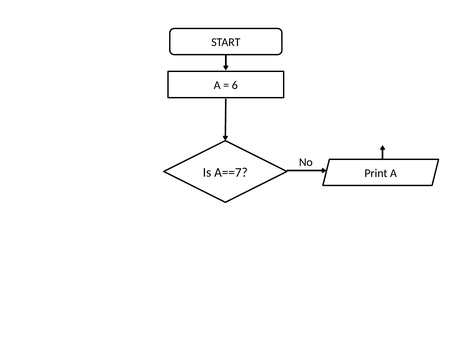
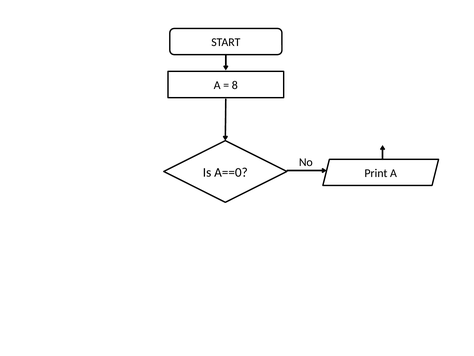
6: 6 -> 8 (235, 85)
A==7: A==7 -> A==0 (231, 172)
